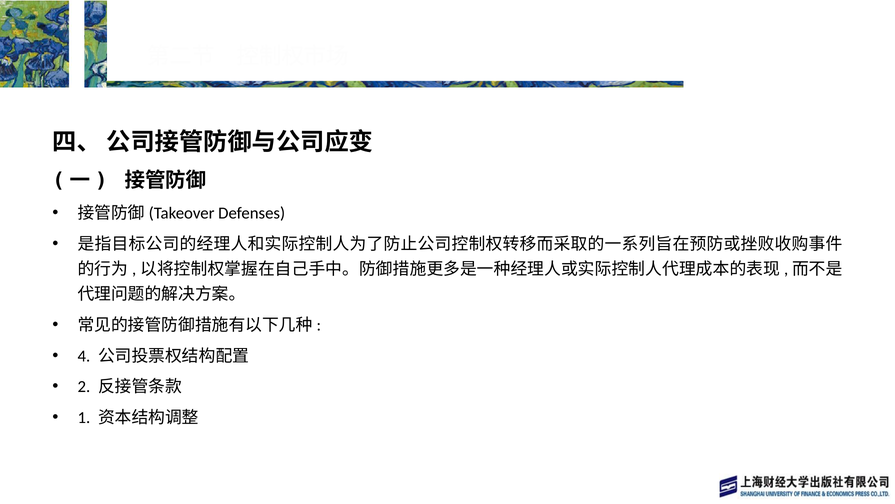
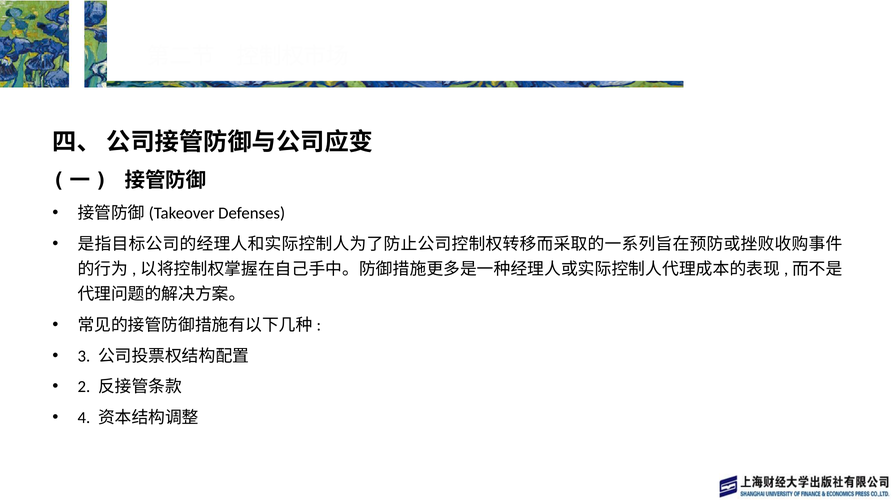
4: 4 -> 3 (84, 356)
1: 1 -> 4 (84, 417)
